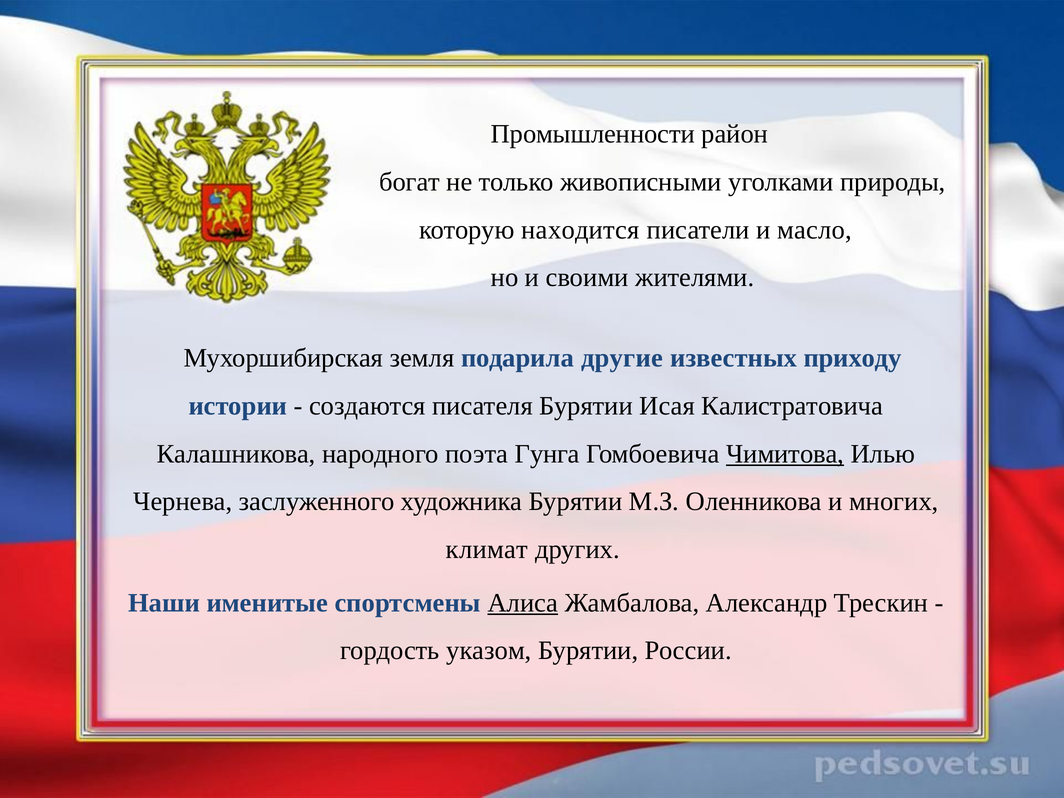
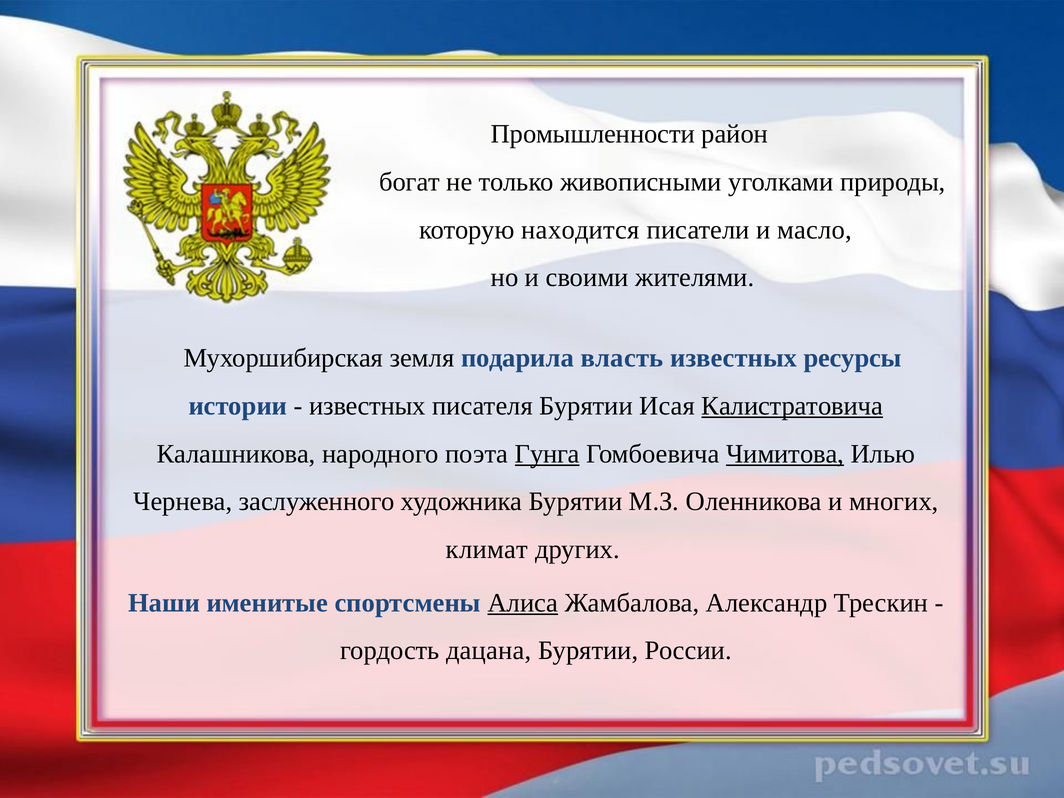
другие: другие -> власть (622, 358)
приходу: приходу -> ресурсы (853, 358)
создаются: создаются -> известных (367, 406)
Калистратовича underline: none -> present (792, 406)
Гунга underline: none -> present (547, 454)
указом: указом -> дацана (489, 651)
